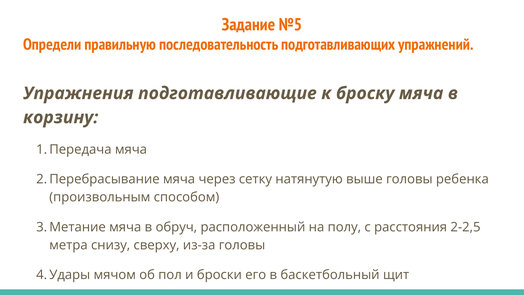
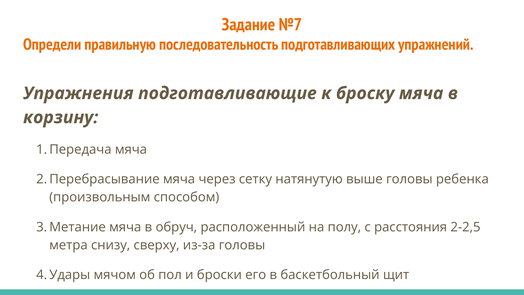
№5: №5 -> №7 (290, 25)
